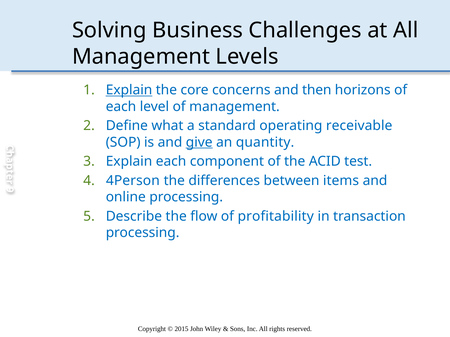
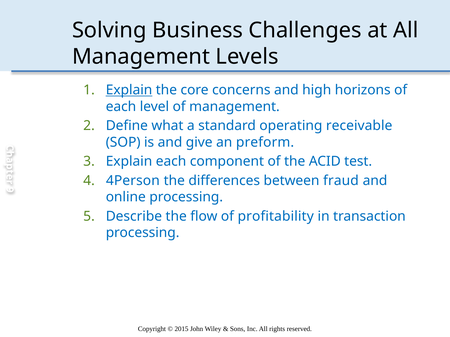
then: then -> high (317, 90)
give underline: present -> none (199, 142)
quantity: quantity -> preform (265, 142)
items: items -> fraud (341, 181)
